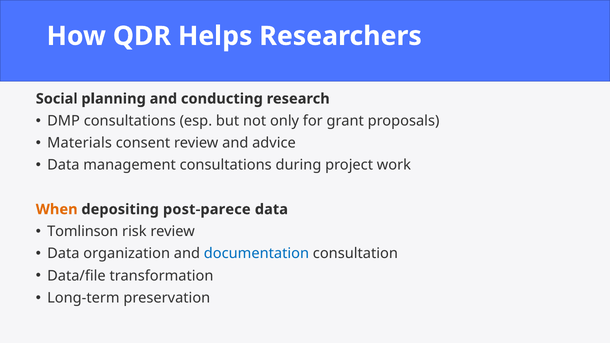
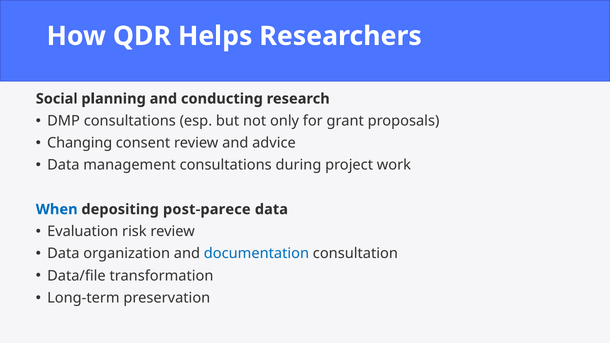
Materials: Materials -> Changing (80, 143)
When colour: orange -> blue (57, 209)
Tomlinson: Tomlinson -> Evaluation (83, 232)
